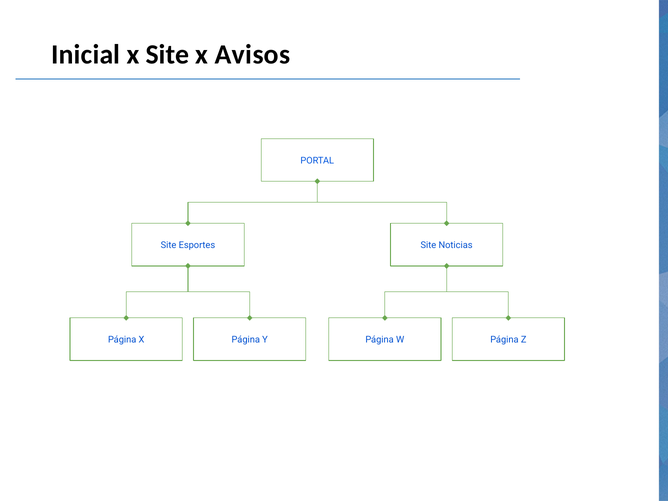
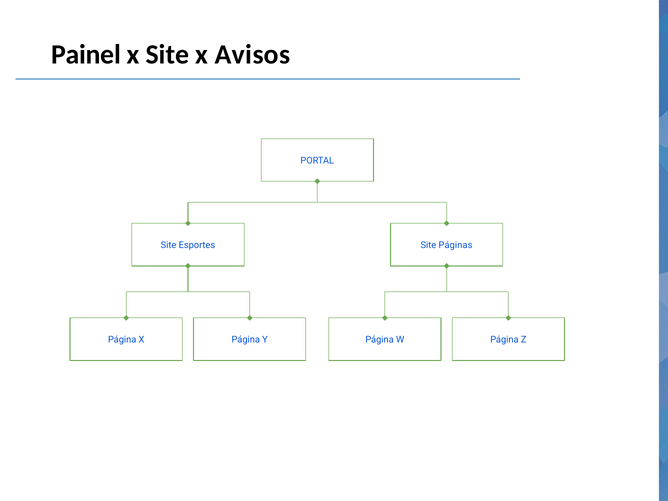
Inicial: Inicial -> Painel (86, 55)
Noticias: Noticias -> Páginas (456, 245)
